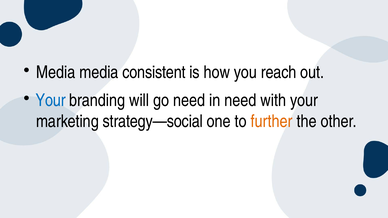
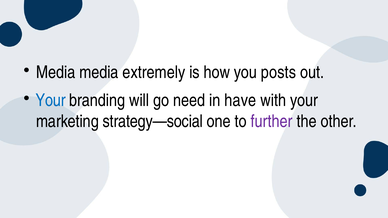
consistent: consistent -> extremely (154, 72)
reach: reach -> posts (279, 72)
in need: need -> have (240, 100)
further colour: orange -> purple (272, 122)
